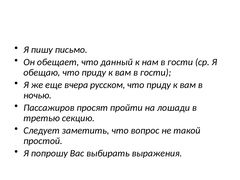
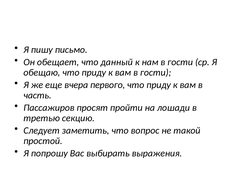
русском: русском -> первого (108, 85)
ночью: ночью -> часть (37, 95)
